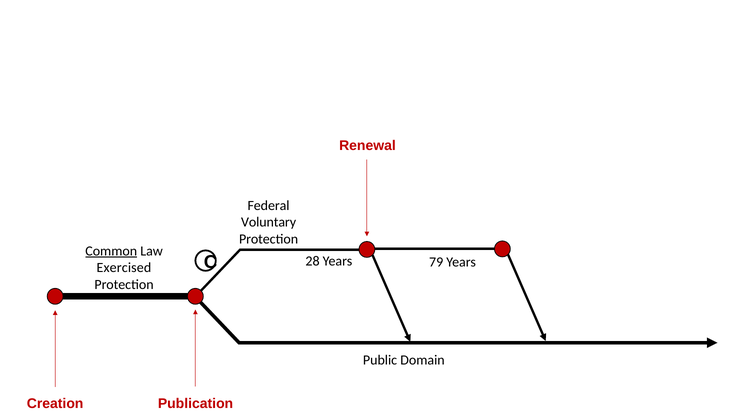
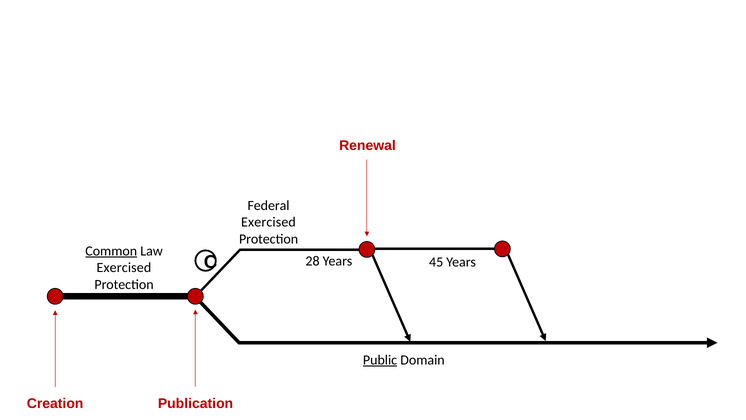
Voluntary: Voluntary -> Exercised (268, 222)
79: 79 -> 45 (436, 262)
Public underline: none -> present (380, 360)
